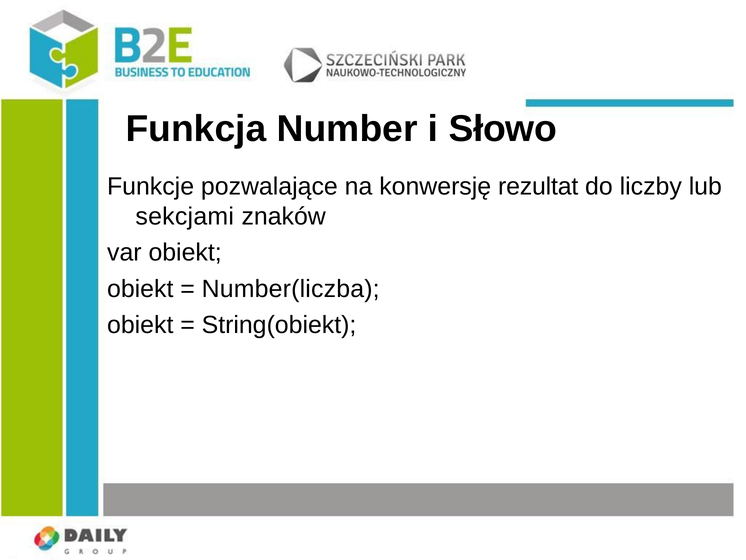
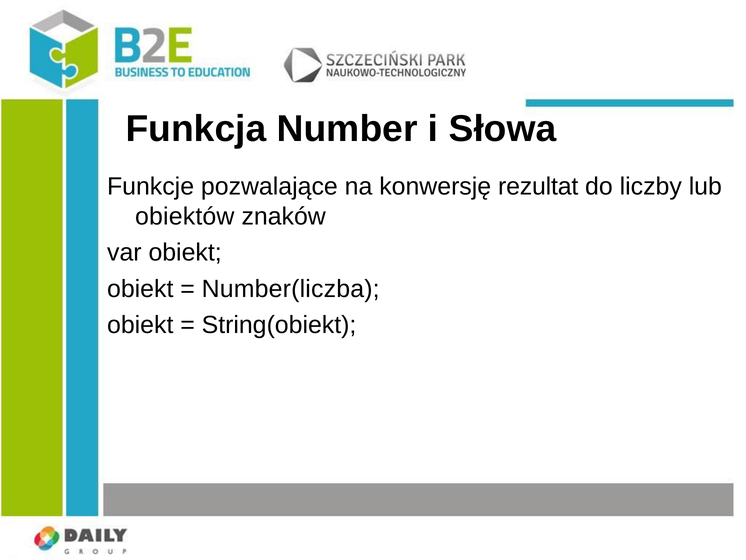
Słowo: Słowo -> Słowa (503, 129)
sekcjami: sekcjami -> obiektów (185, 216)
